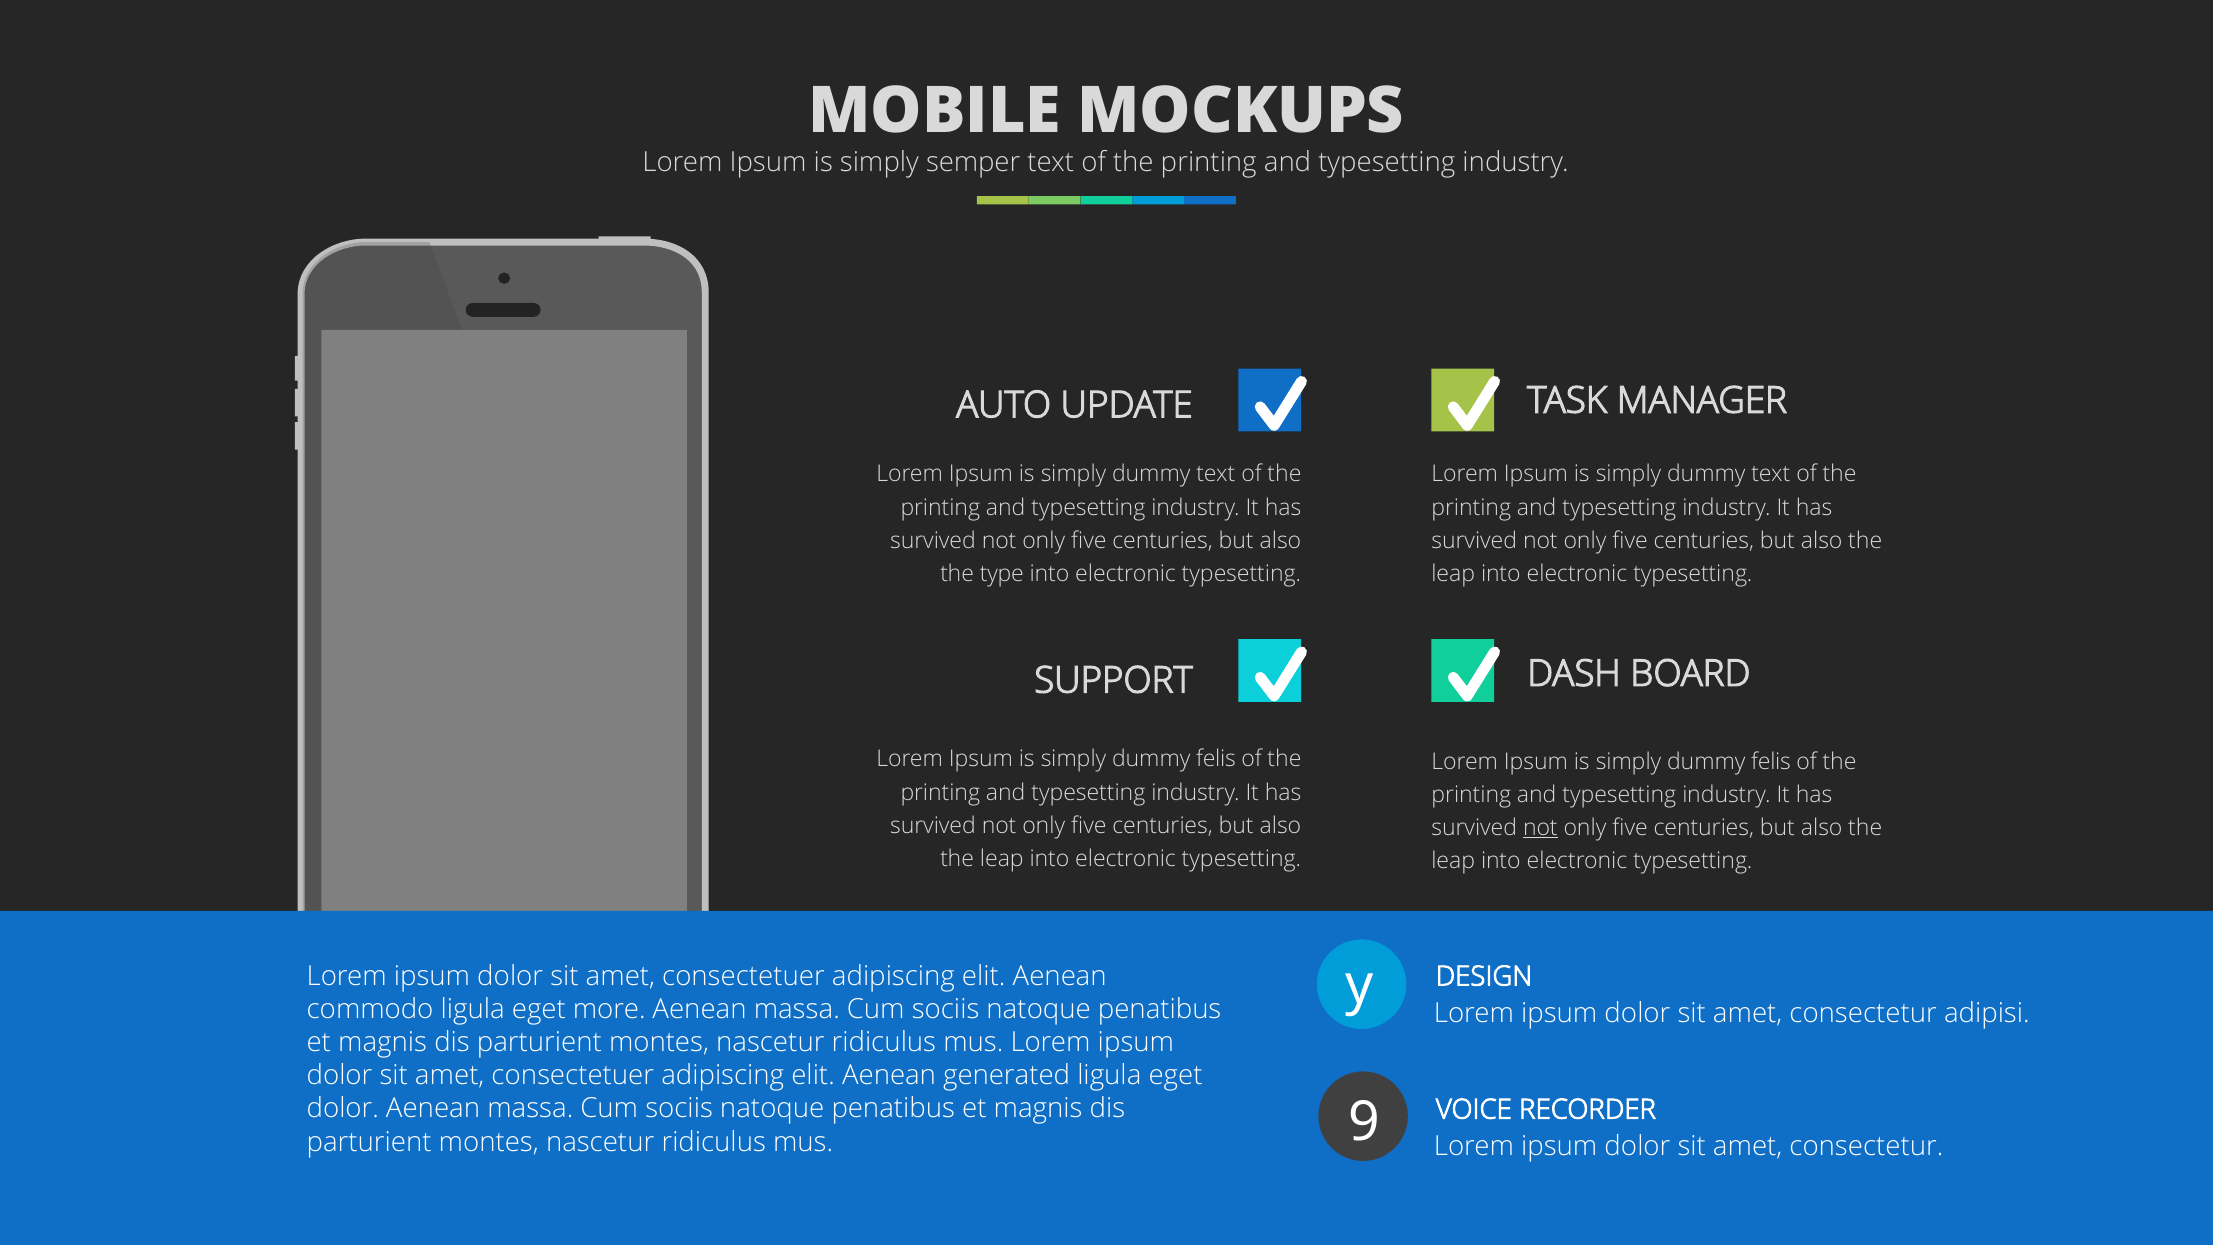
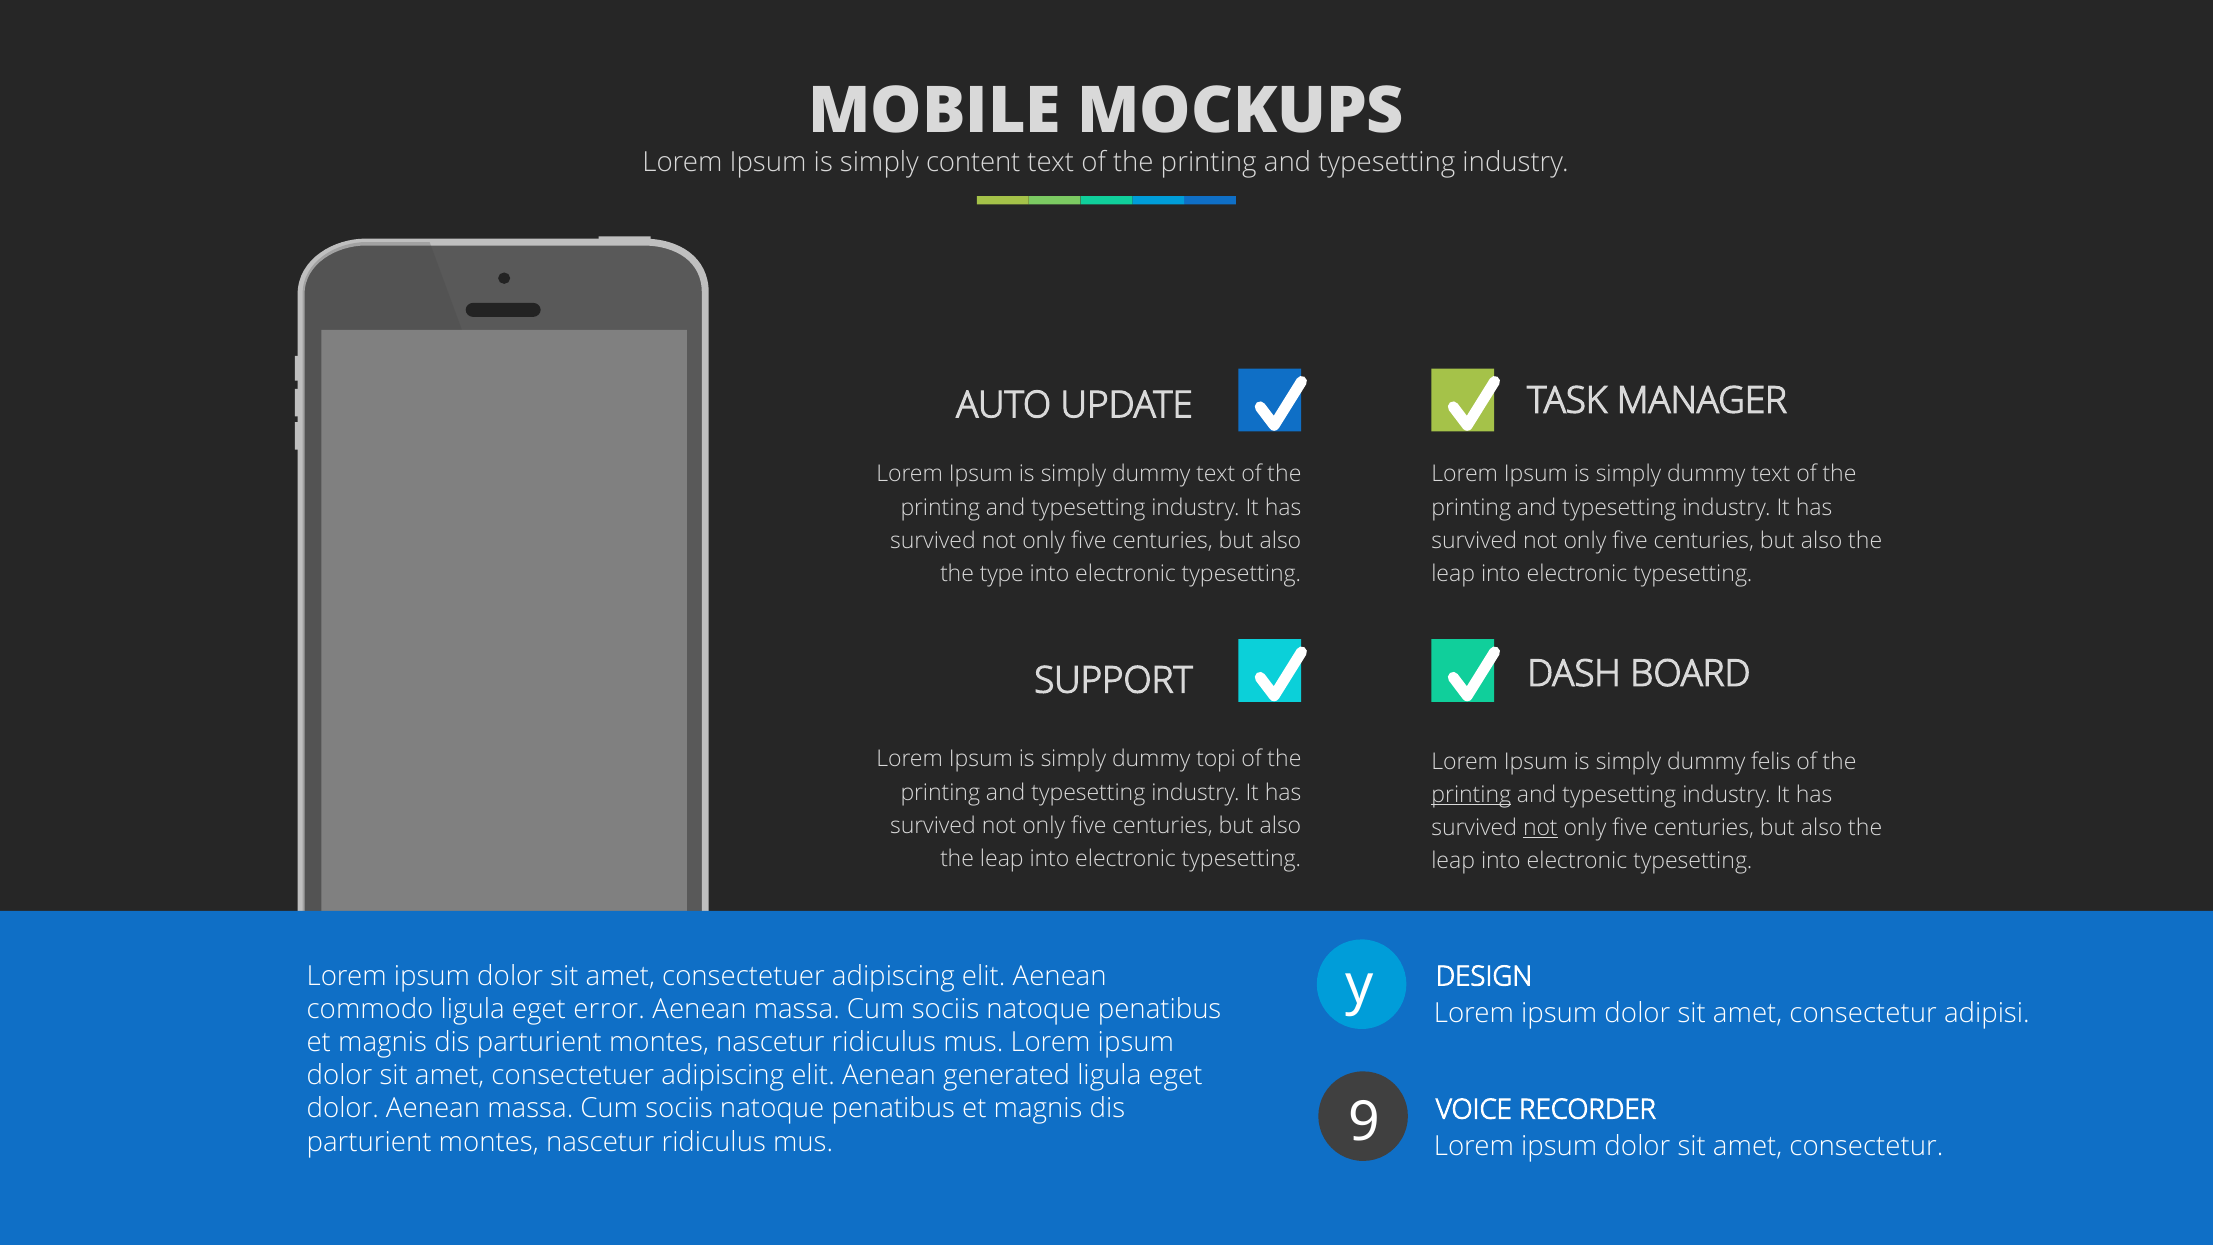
semper: semper -> content (973, 162)
felis: felis -> topi (1216, 759)
printing underline: none -> present (1471, 795)
more: more -> error (609, 1009)
